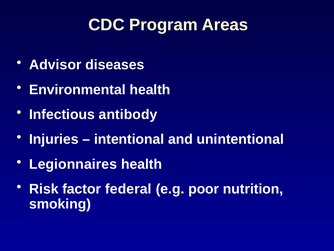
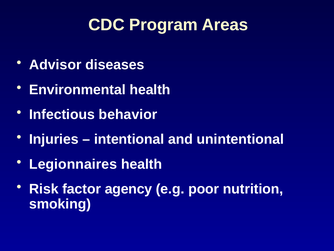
antibody: antibody -> behavior (128, 114)
federal: federal -> agency (128, 189)
